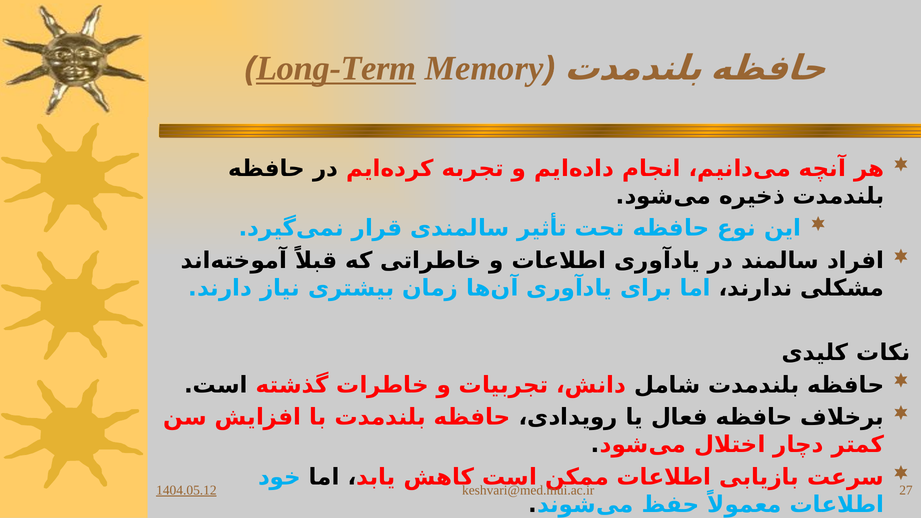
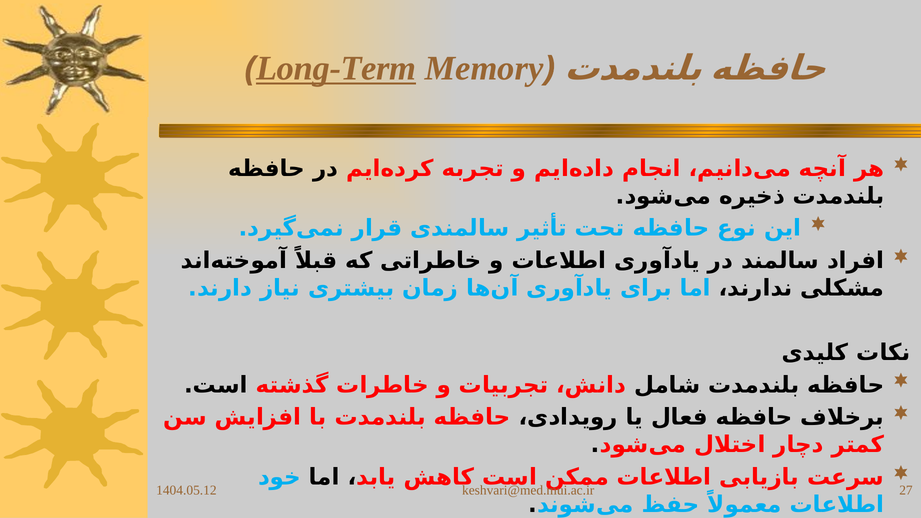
1404.05.12 underline: present -> none (186, 490)
